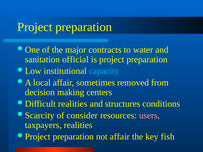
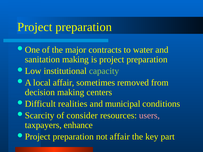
sanitation official: official -> making (76, 60)
capacity colour: light blue -> light green (104, 71)
structures: structures -> municipal (123, 104)
taxpayers realities: realities -> enhance (78, 125)
fish: fish -> part (168, 137)
